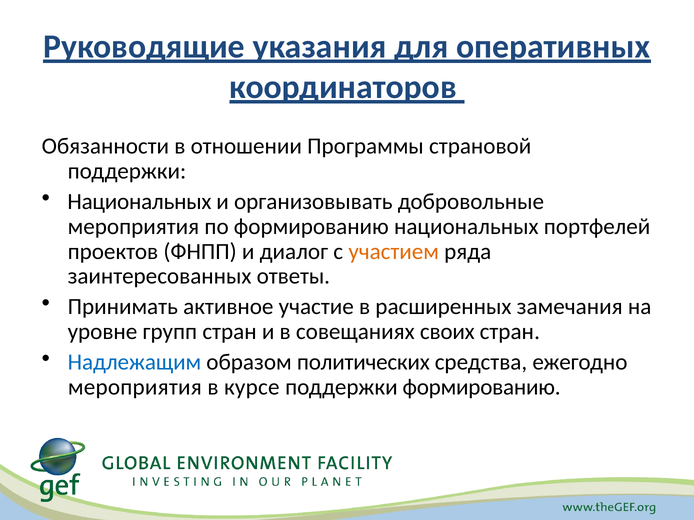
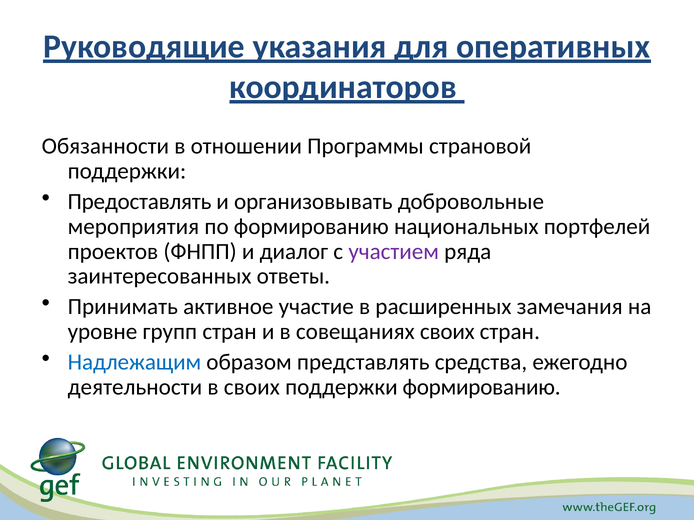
Национальных: Национальных -> Предоставлять (139, 202)
участием colour: orange -> purple (394, 252)
политических: политических -> представлять (363, 363)
мероприятия: мероприятия -> деятельности (135, 388)
в курсе: курсе -> своих (252, 388)
